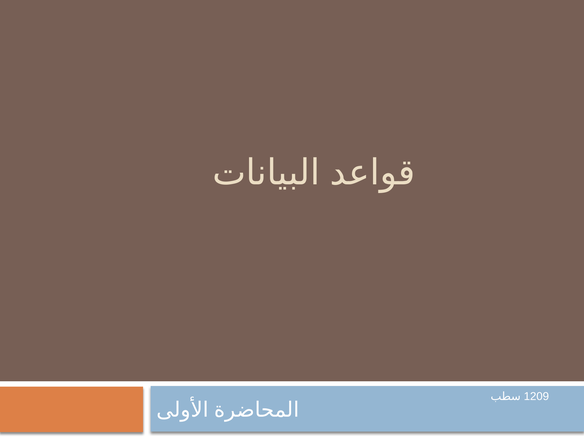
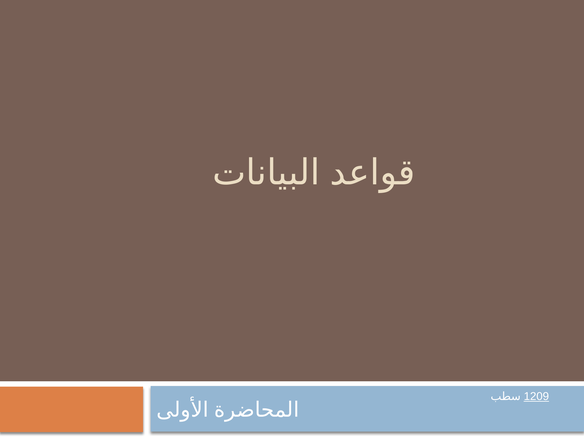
1209 underline: none -> present (536, 396)
